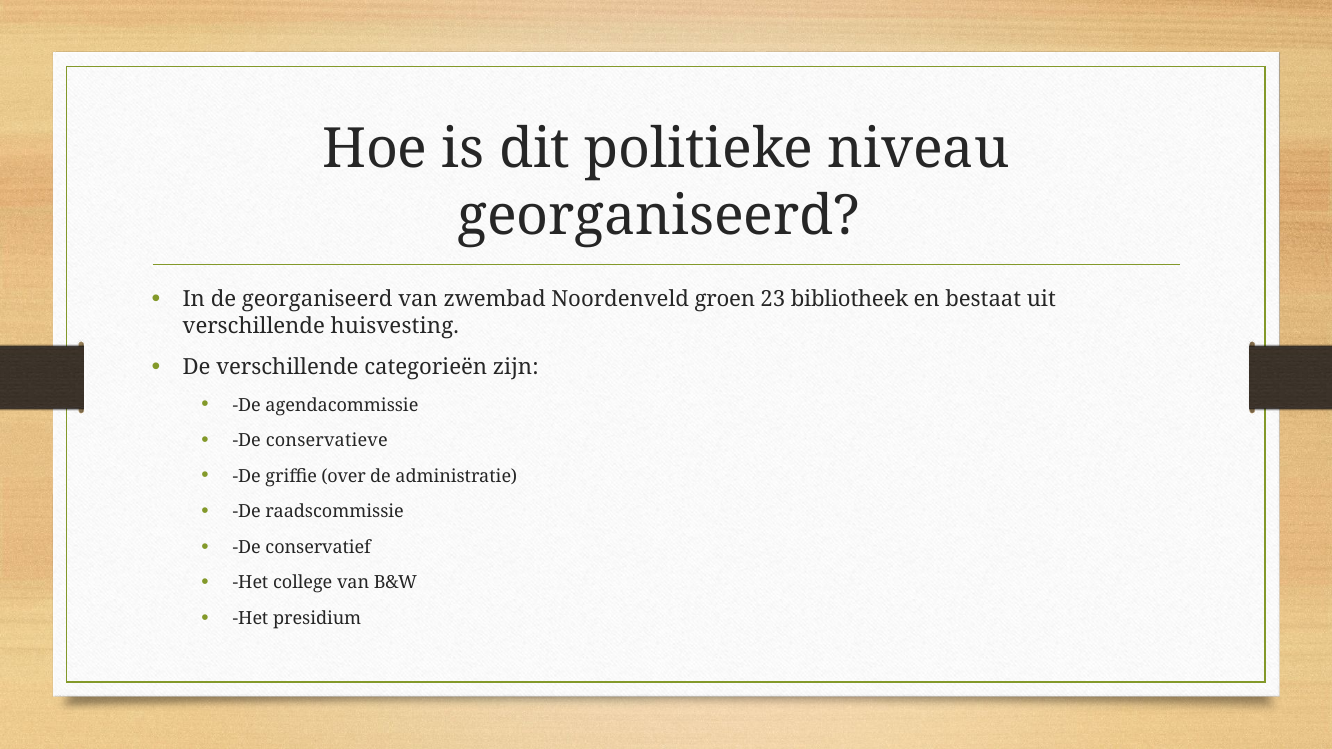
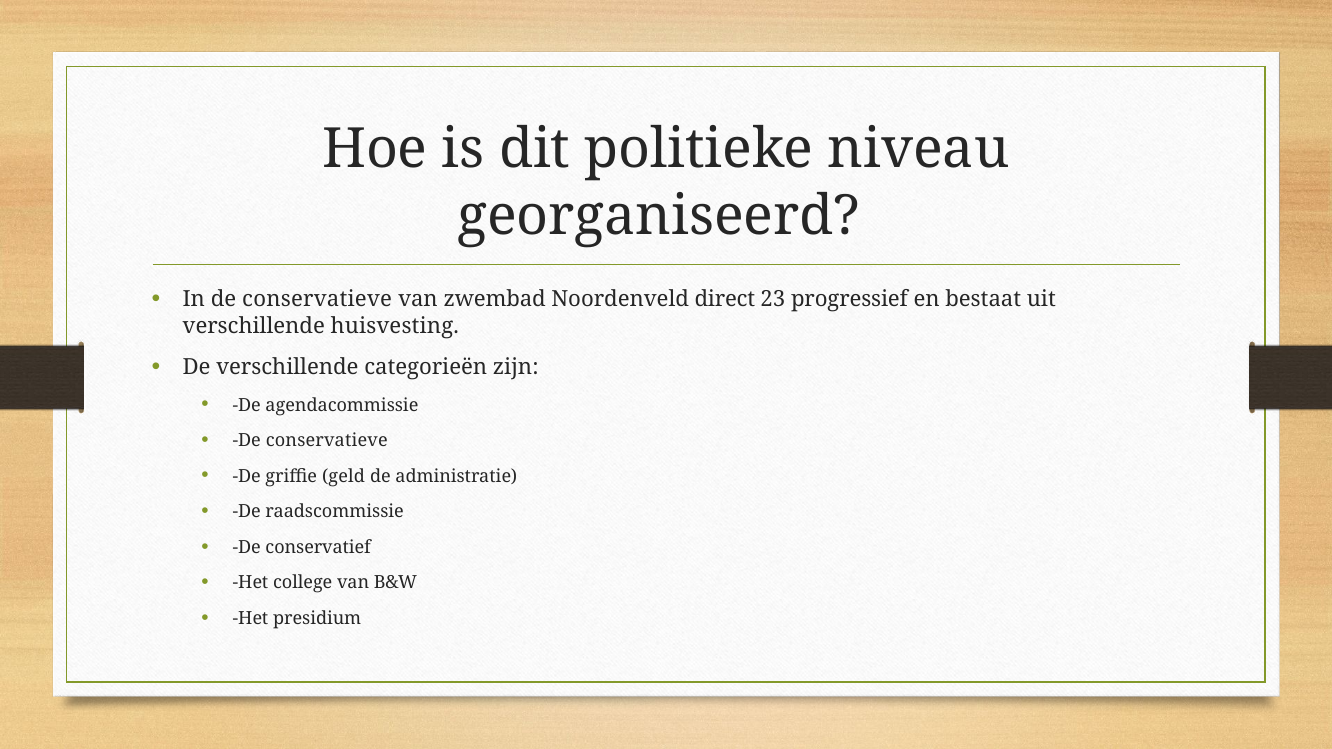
In de georganiseerd: georganiseerd -> conservatieve (317, 299)
groen: groen -> direct (725, 299)
bibliotheek: bibliotheek -> progressief (849, 299)
over: over -> geld (344, 476)
